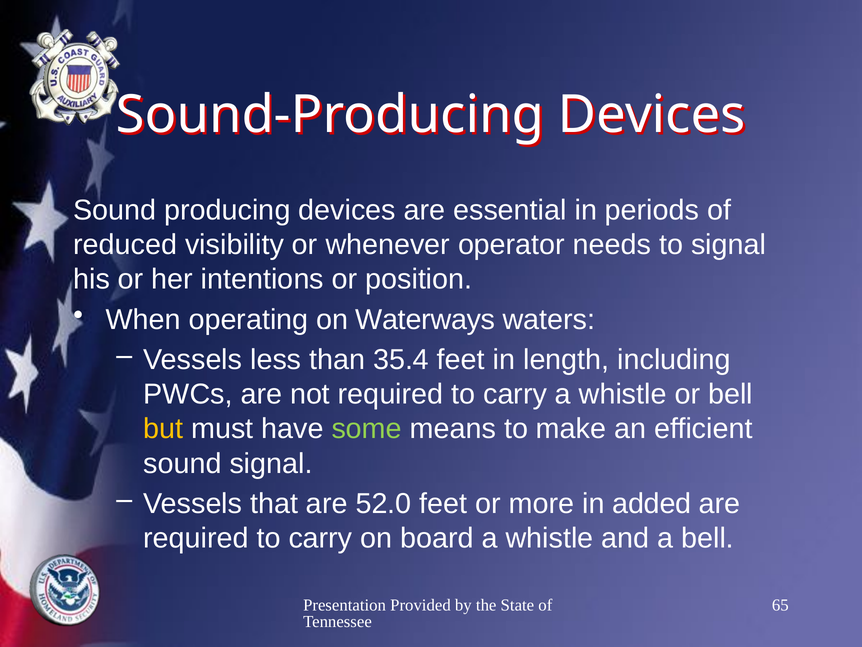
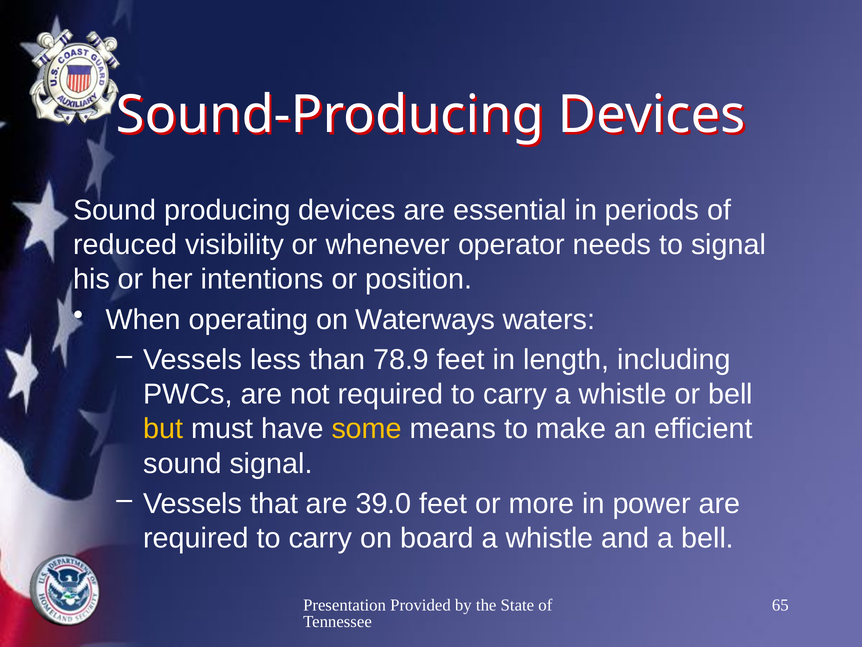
35.4: 35.4 -> 78.9 (401, 360)
some colour: light green -> yellow (367, 429)
52.0: 52.0 -> 39.0 (383, 503)
added: added -> power (652, 503)
